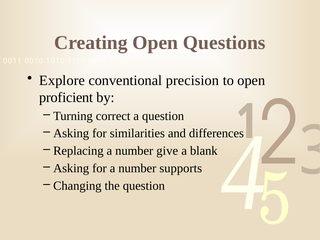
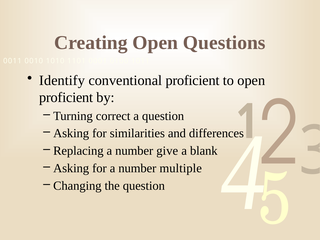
Explore: Explore -> Identify (62, 80)
conventional precision: precision -> proficient (193, 80)
supports: supports -> multiple (181, 168)
